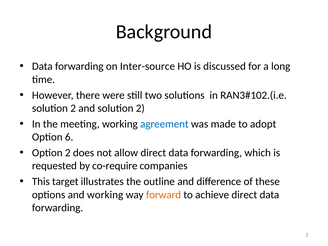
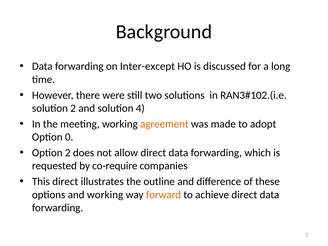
Inter-source: Inter-source -> Inter-except (147, 66)
and solution 2: 2 -> 4 (140, 108)
agreement colour: blue -> orange (164, 124)
6: 6 -> 0 (69, 137)
This target: target -> direct (65, 182)
